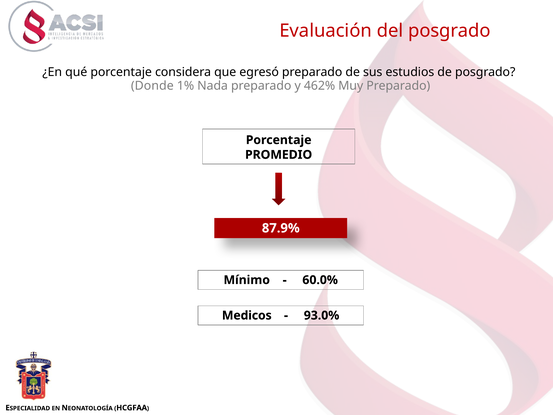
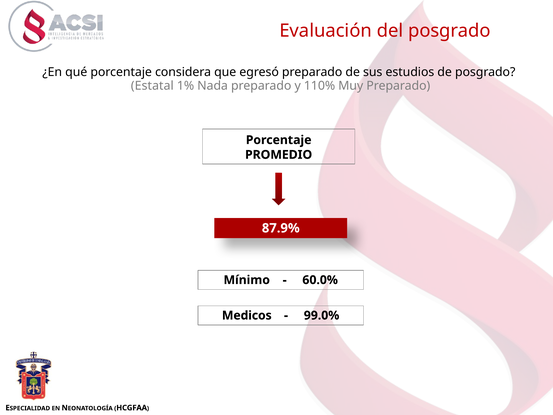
Donde: Donde -> Estatal (152, 86)
462%: 462% -> 110% (320, 86)
93.0%: 93.0% -> 99.0% (322, 315)
